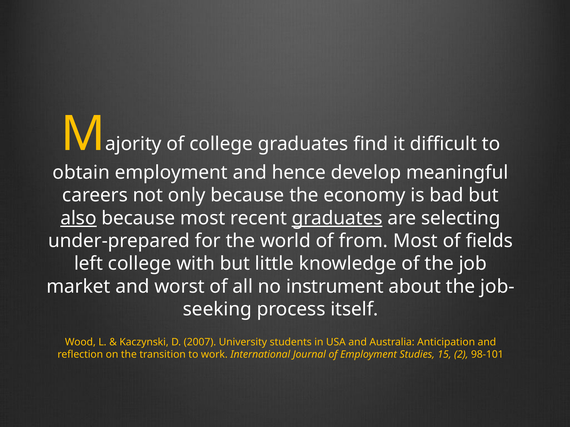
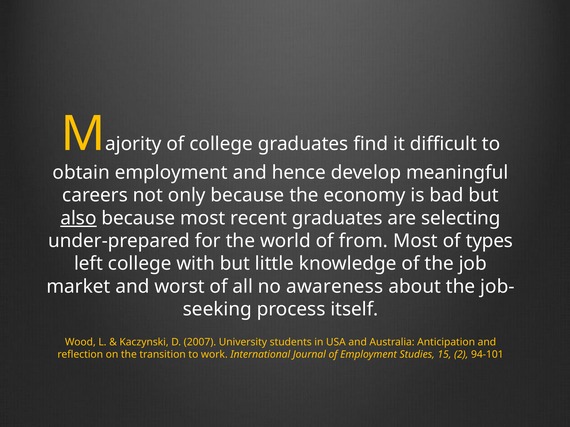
graduates underline: present -> none (337, 218)
fields: fields -> types (489, 241)
instrument: instrument -> awareness (335, 287)
98-101: 98-101 -> 94-101 (487, 355)
